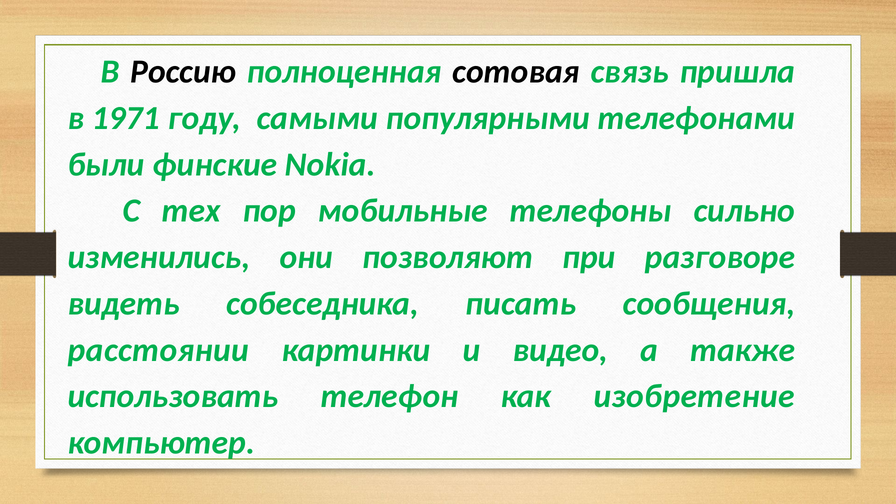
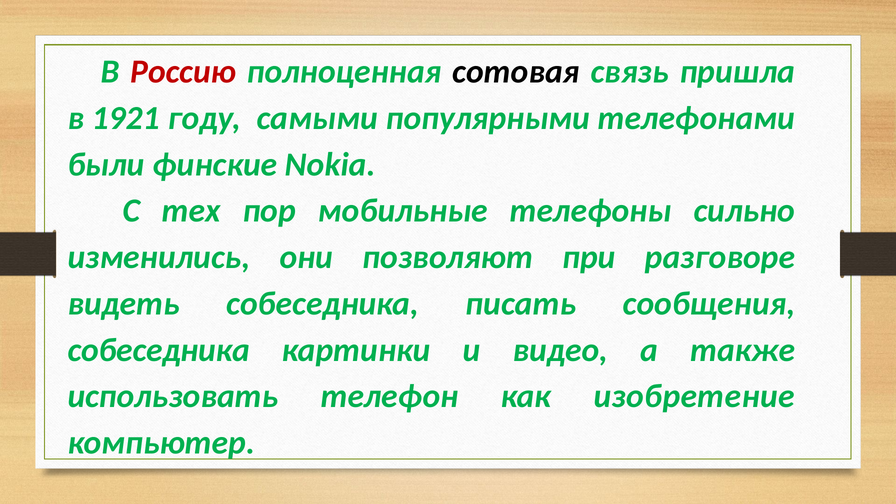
Россию colour: black -> red (183, 72)
1971: 1971 -> 1921 (126, 118)
расстоянии: расстоянии -> собеседника (159, 350)
